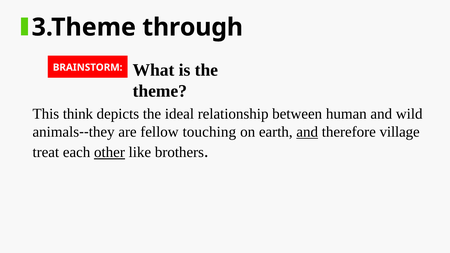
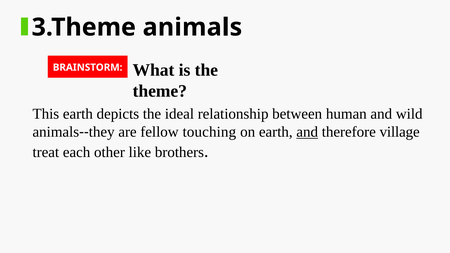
3.Theme through: through -> animals (192, 27)
This think: think -> earth (78, 114)
other underline: present -> none (109, 152)
